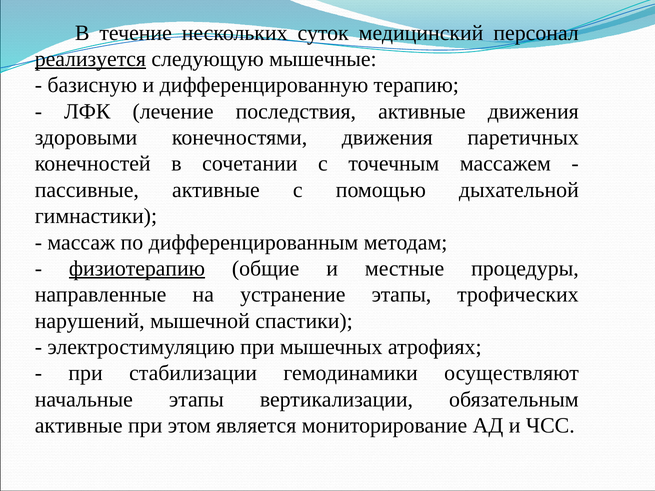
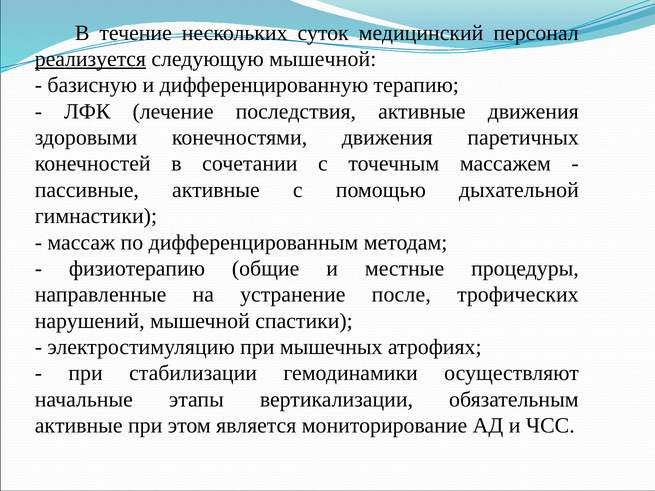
следующую мышечные: мышечные -> мышечной (323, 59)
физиотерапию underline: present -> none (137, 269)
устранение этапы: этапы -> после (401, 295)
